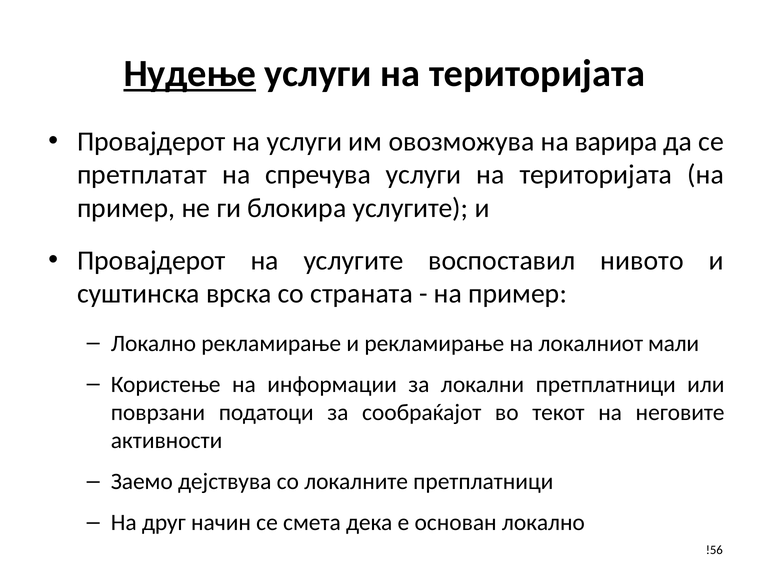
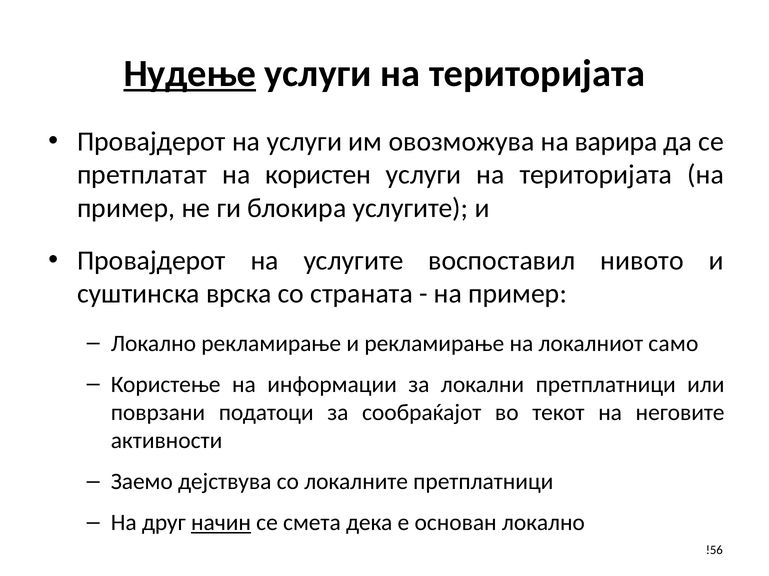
спречува: спречува -> користен (318, 175)
мали: мали -> само (673, 344)
начин underline: none -> present (221, 523)
